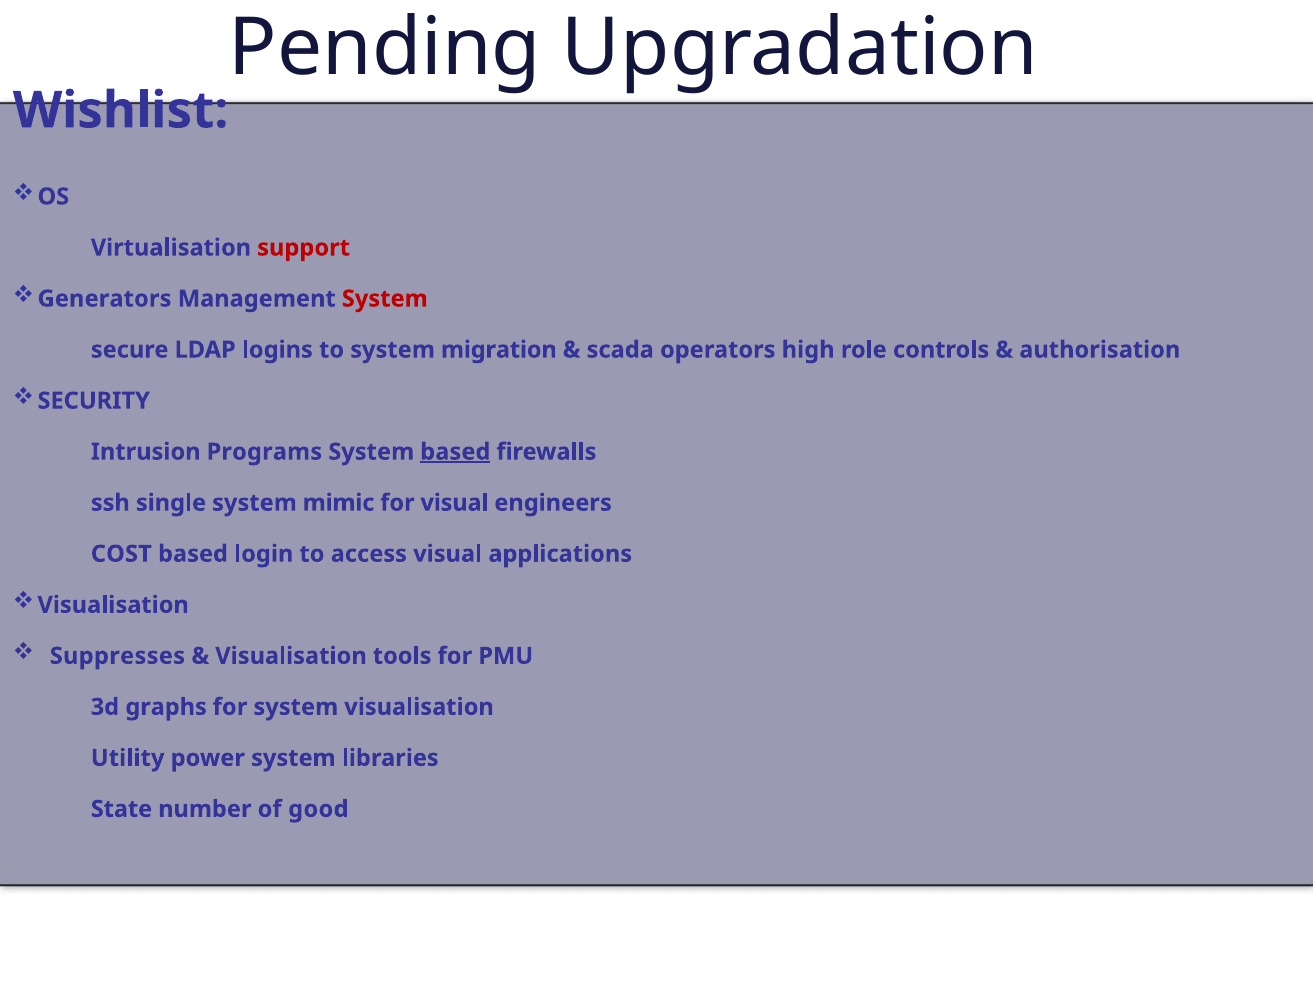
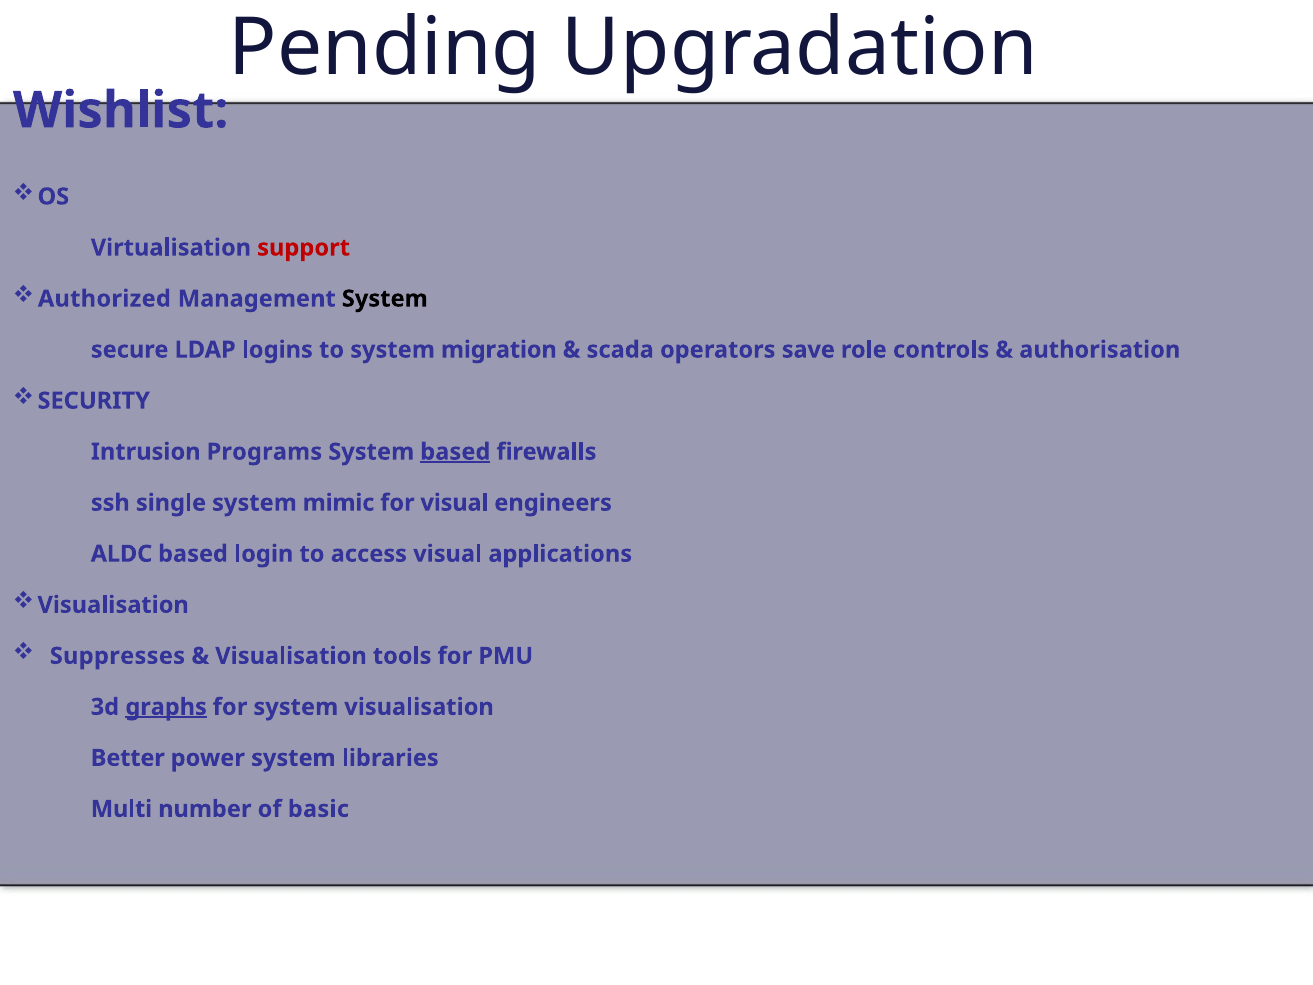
Generators: Generators -> Authorized (104, 299)
System colour: red -> black (385, 299)
high: high -> save (808, 350)
COST: COST -> ALDC (121, 554)
graphs underline: none -> present (166, 707)
Utility: Utility -> Better (128, 758)
State: State -> Multi (121, 809)
good: good -> basic (318, 809)
